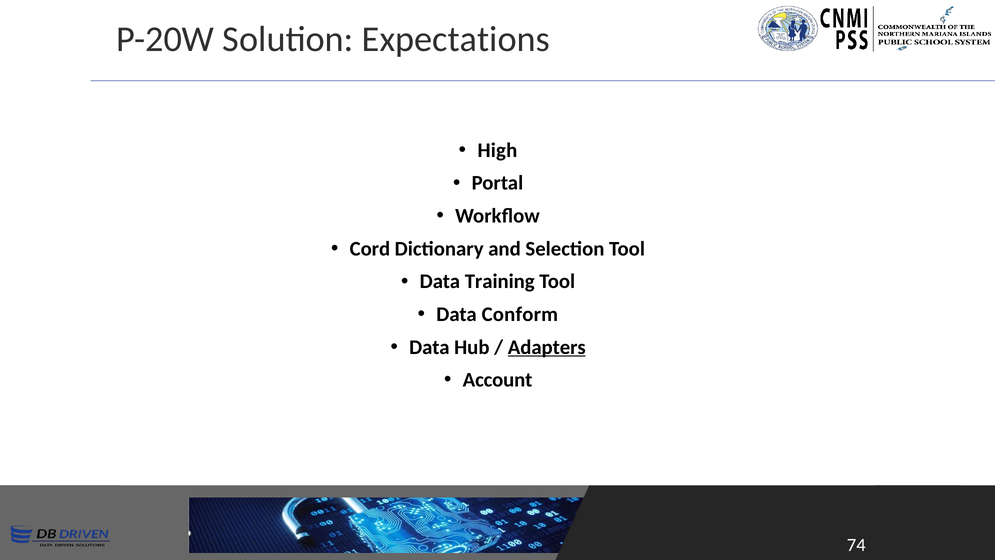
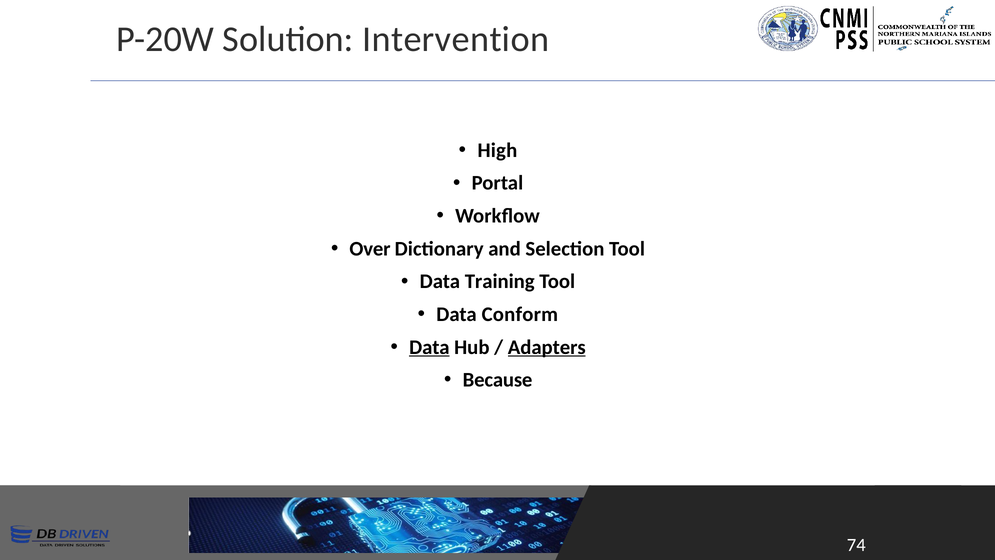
Expectations: Expectations -> Intervention (456, 39)
Cord: Cord -> Over (370, 249)
Data underline: none -> present (429, 347)
Account: Account -> Because (498, 380)
